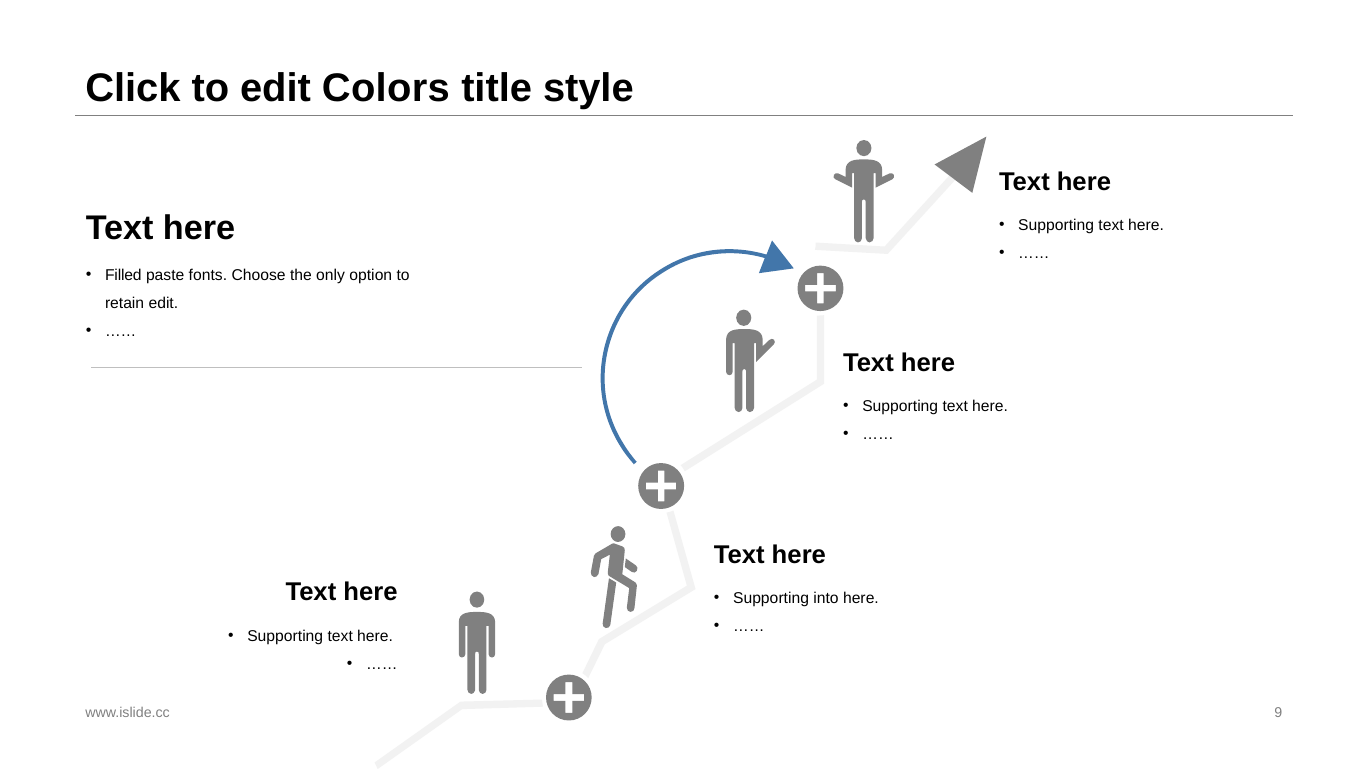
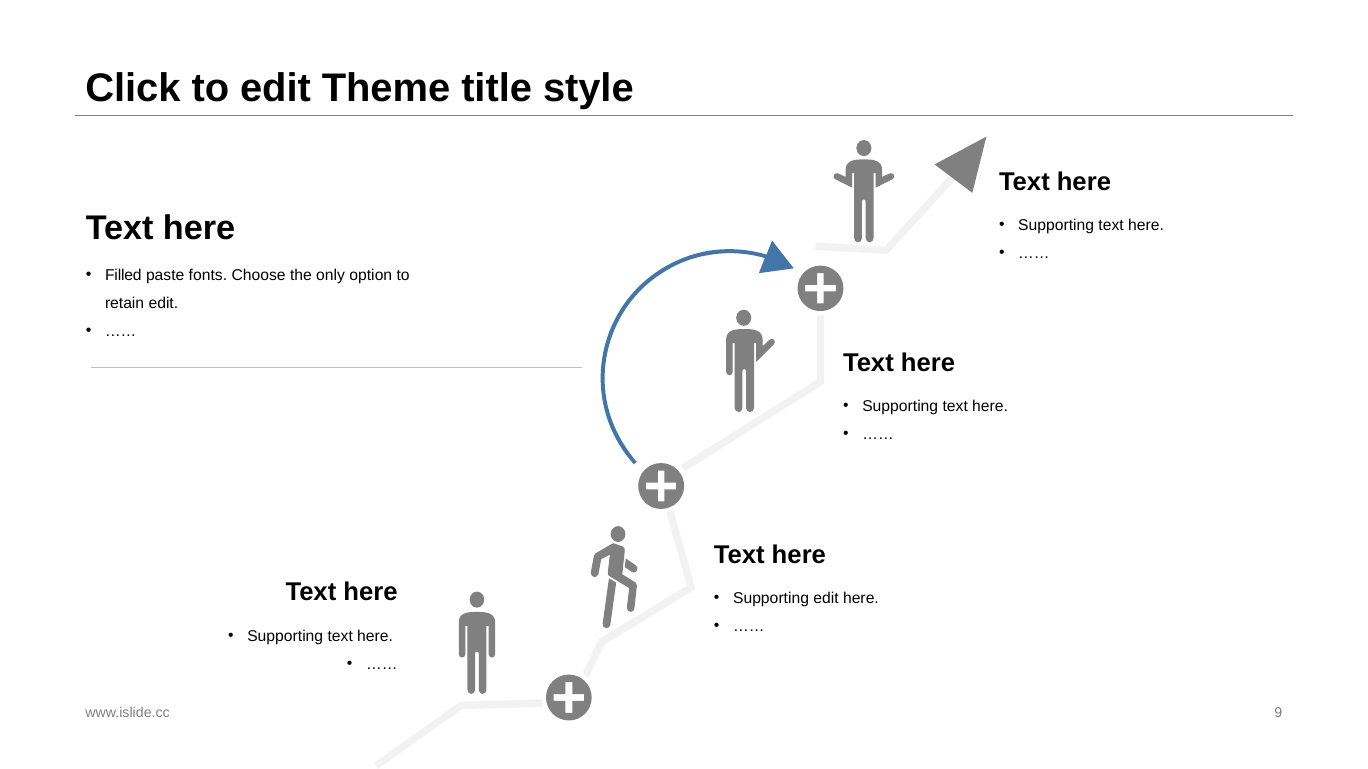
Colors: Colors -> Theme (386, 88)
Supporting into: into -> edit (826, 599)
